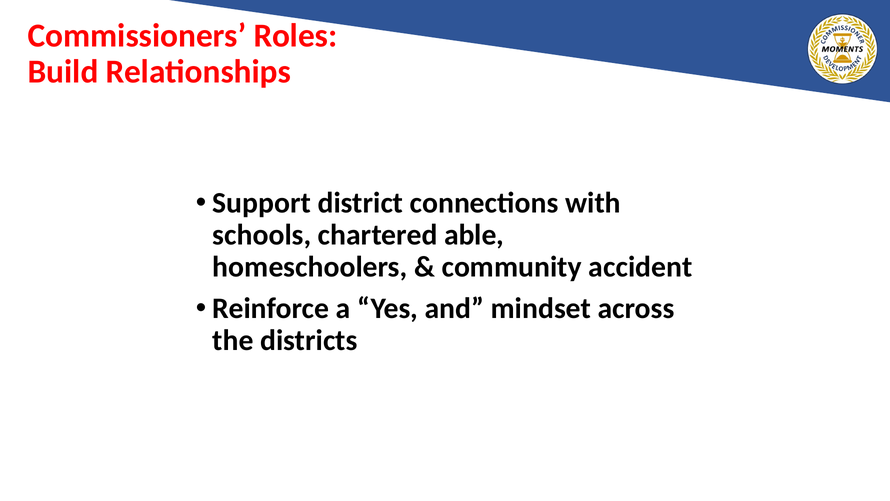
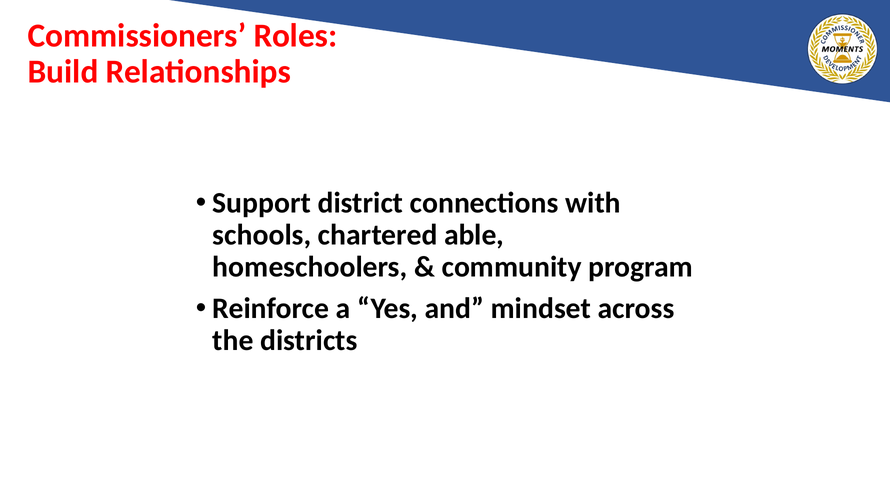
accident: accident -> program (641, 267)
